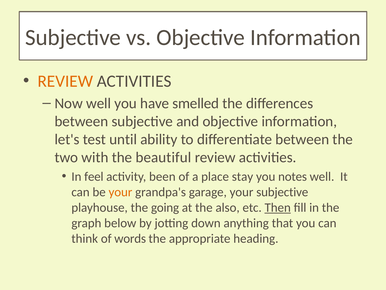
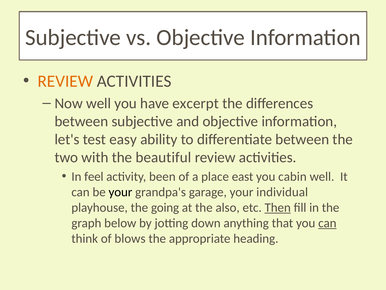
smelled: smelled -> excerpt (196, 103)
until: until -> easy (123, 139)
stay: stay -> east (243, 176)
notes: notes -> cabin (292, 176)
your colour: orange -> black (120, 192)
your subjective: subjective -> individual (282, 192)
can underline: none -> present (327, 223)
words: words -> blows (130, 238)
